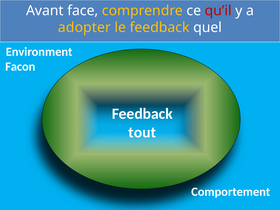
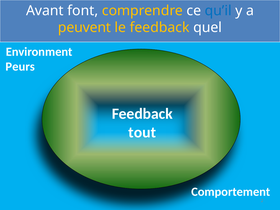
face: face -> font (83, 11)
qu’il colour: red -> blue (218, 11)
adopter: adopter -> peuvent (85, 28)
Facon: Facon -> Peurs (20, 67)
